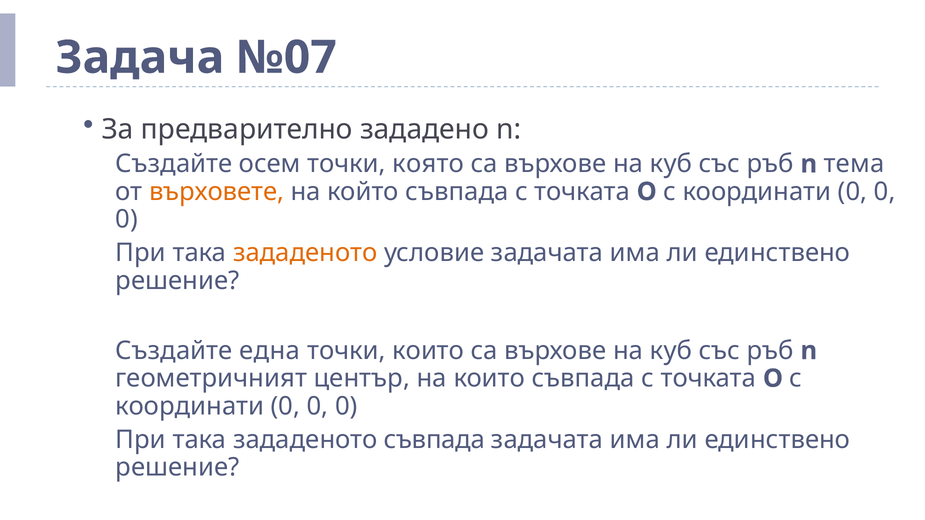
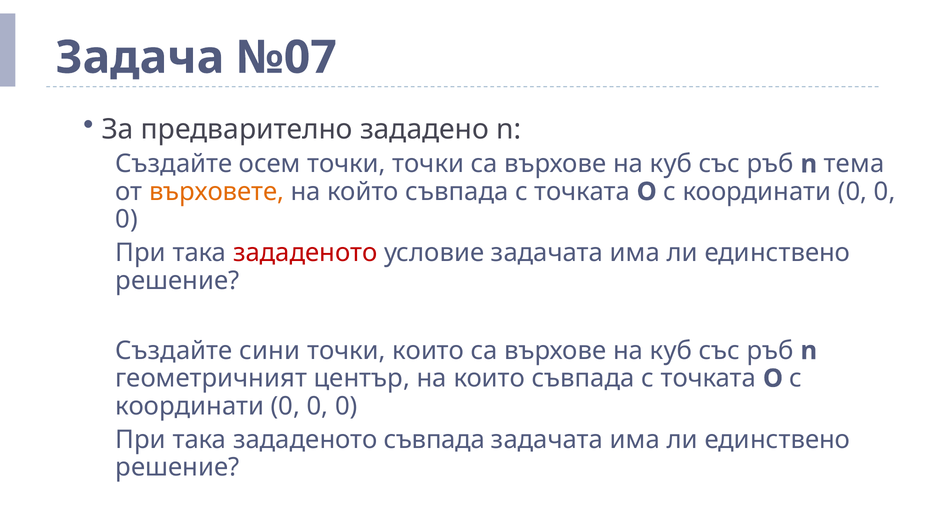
точки която: която -> точки (428, 164)
зададеното colour: orange -> red (305, 253)
една: една -> сини (270, 351)
